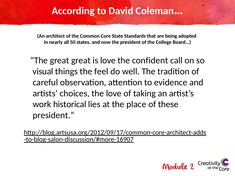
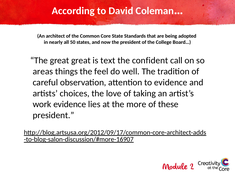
is love: love -> text (108, 60)
visual: visual -> areas (43, 72)
work historical: historical -> evidence (70, 104)
place: place -> more (136, 104)
